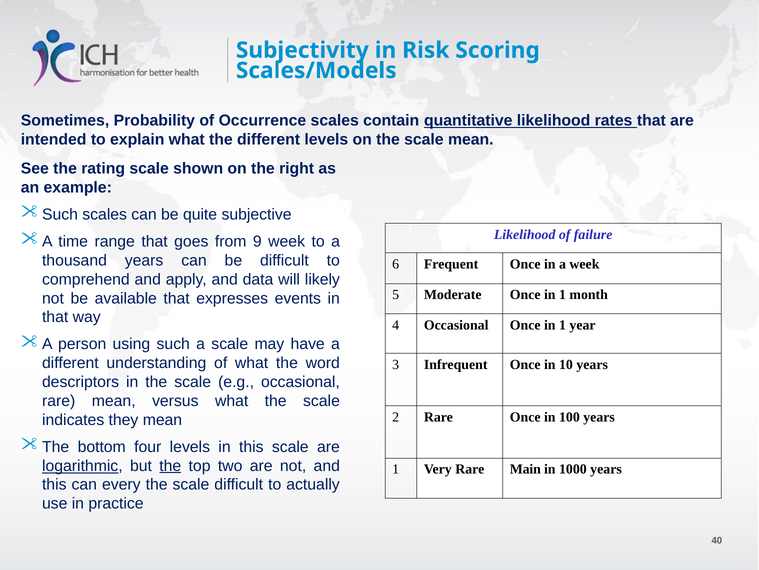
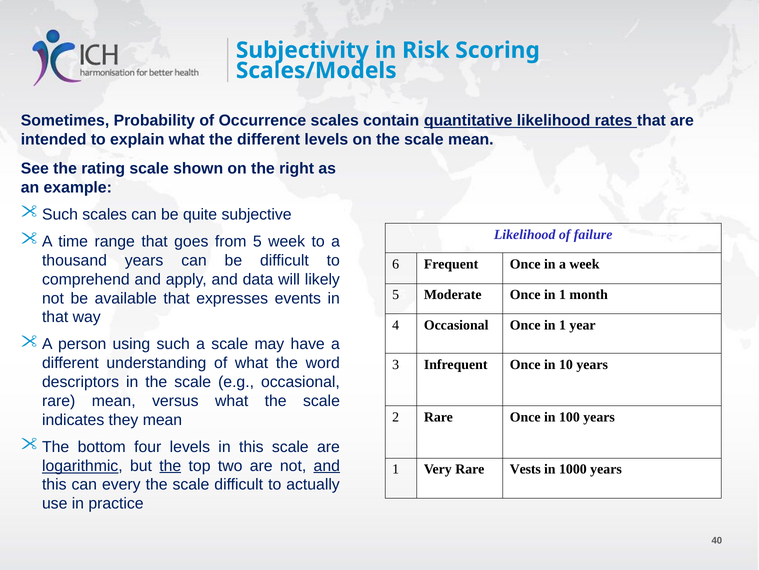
9: 9 -> 5 (257, 241)
and underline: none -> present (327, 465)
Main: Main -> Vests (525, 469)
